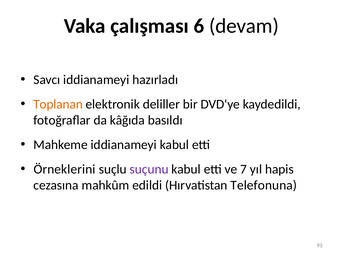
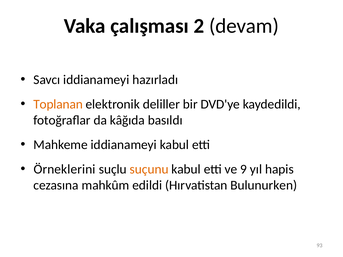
6: 6 -> 2 (199, 26)
suçunu colour: purple -> orange (149, 169)
7: 7 -> 9 (244, 169)
Telefonuna: Telefonuna -> Bulunurken (264, 185)
